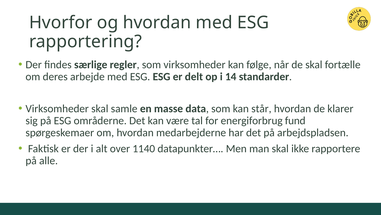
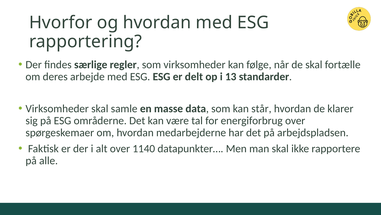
14: 14 -> 13 (231, 76)
energiforbrug fund: fund -> over (295, 120)
